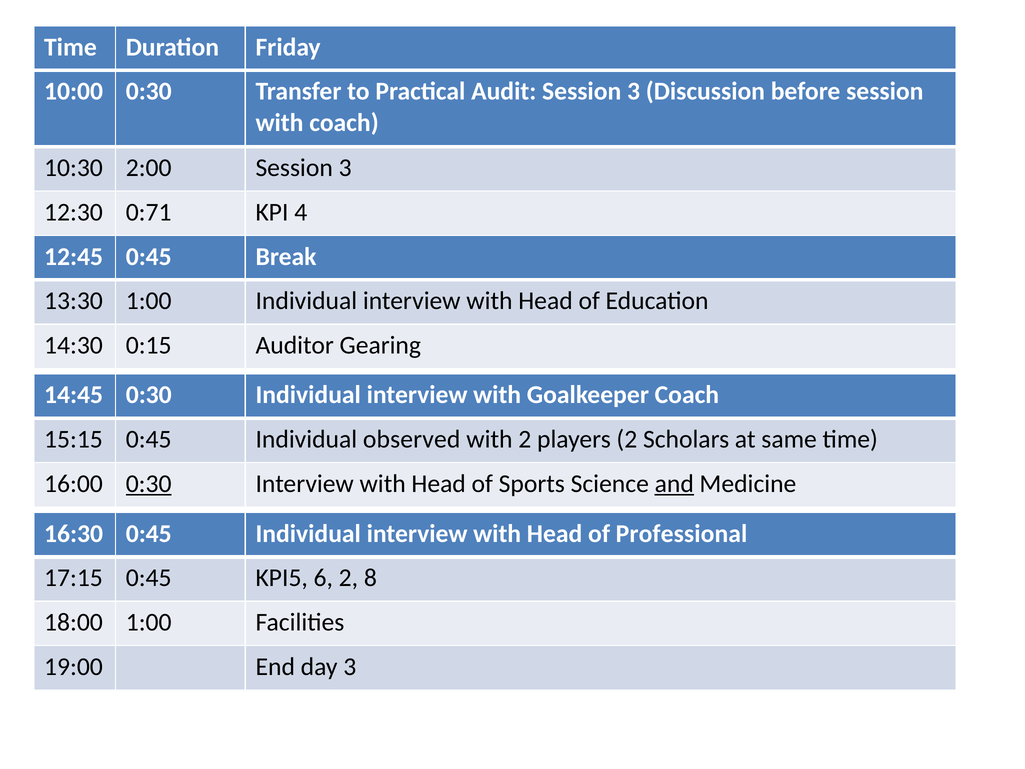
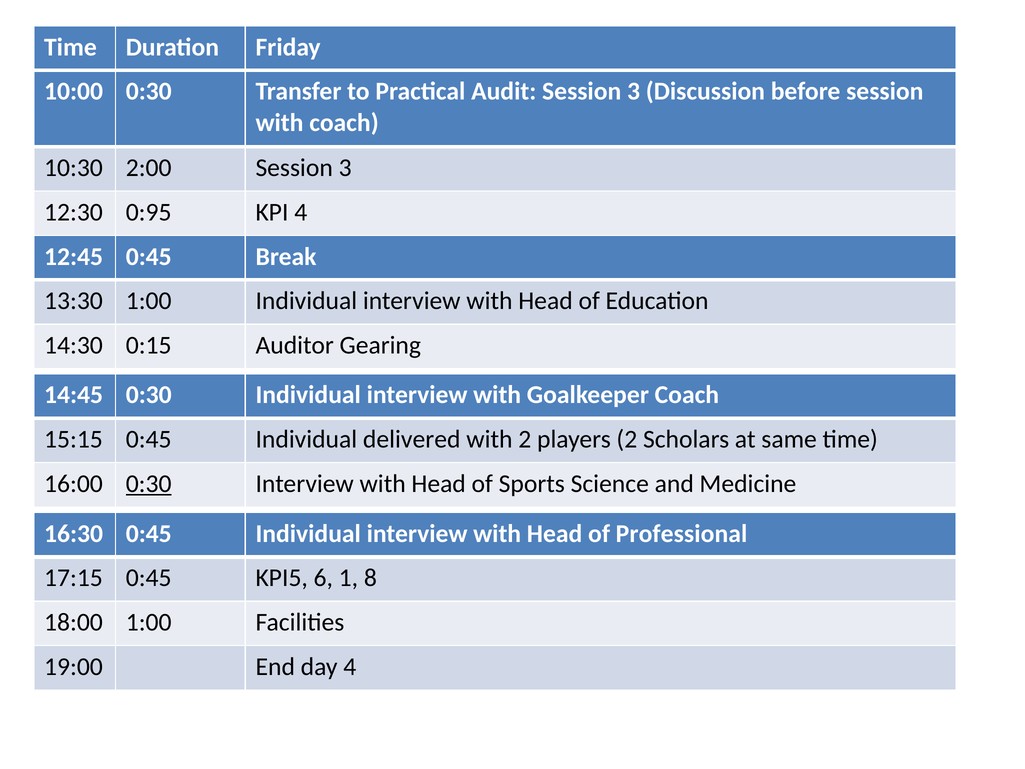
0:71: 0:71 -> 0:95 (149, 212)
observed: observed -> delivered (412, 439)
and underline: present -> none (674, 484)
6 2: 2 -> 1 (348, 578)
day 3: 3 -> 4 (350, 666)
